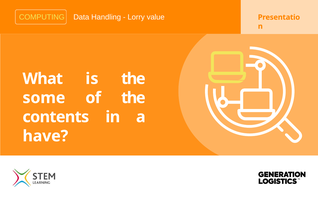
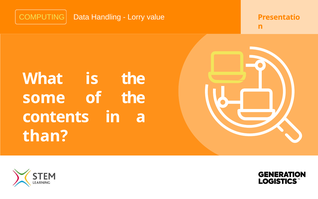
have: have -> than (45, 136)
